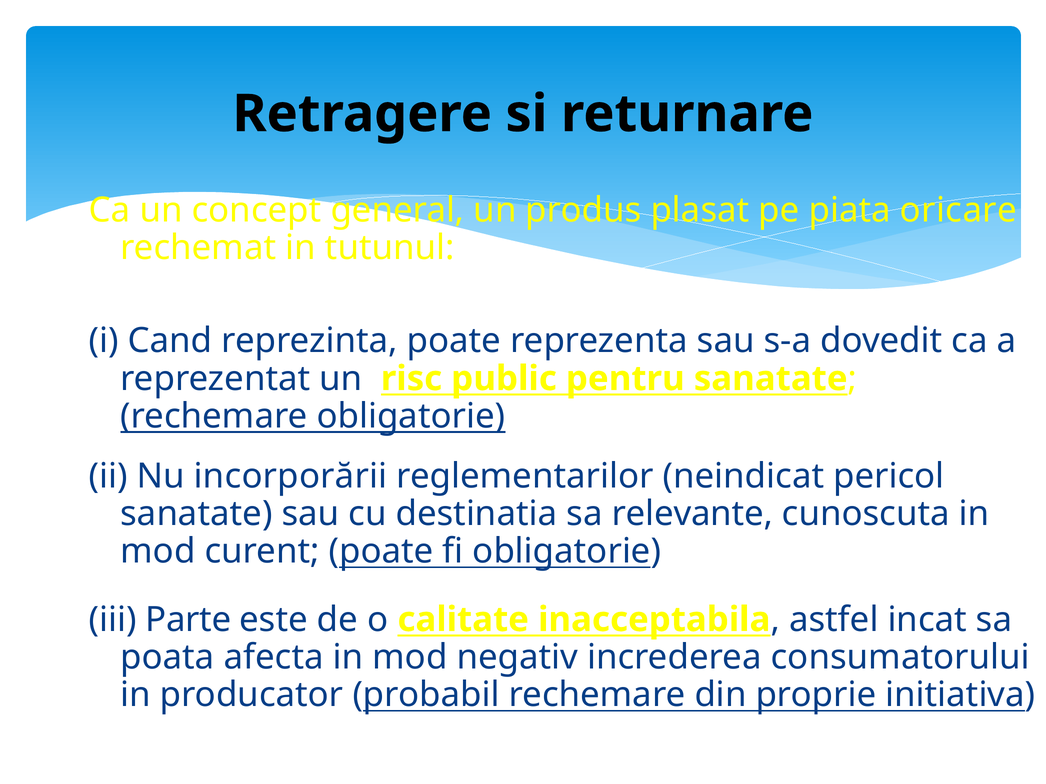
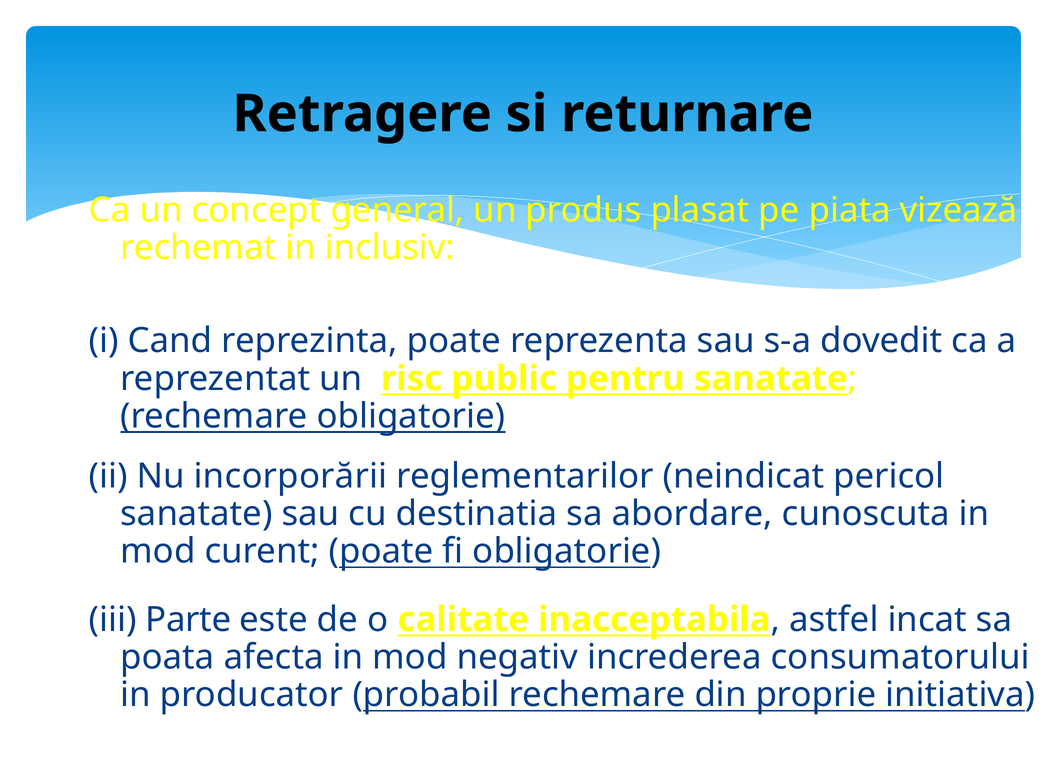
oricare: oricare -> vizează (959, 210)
tutunul: tutunul -> inclusiv (390, 248)
relevante: relevante -> abordare (692, 514)
